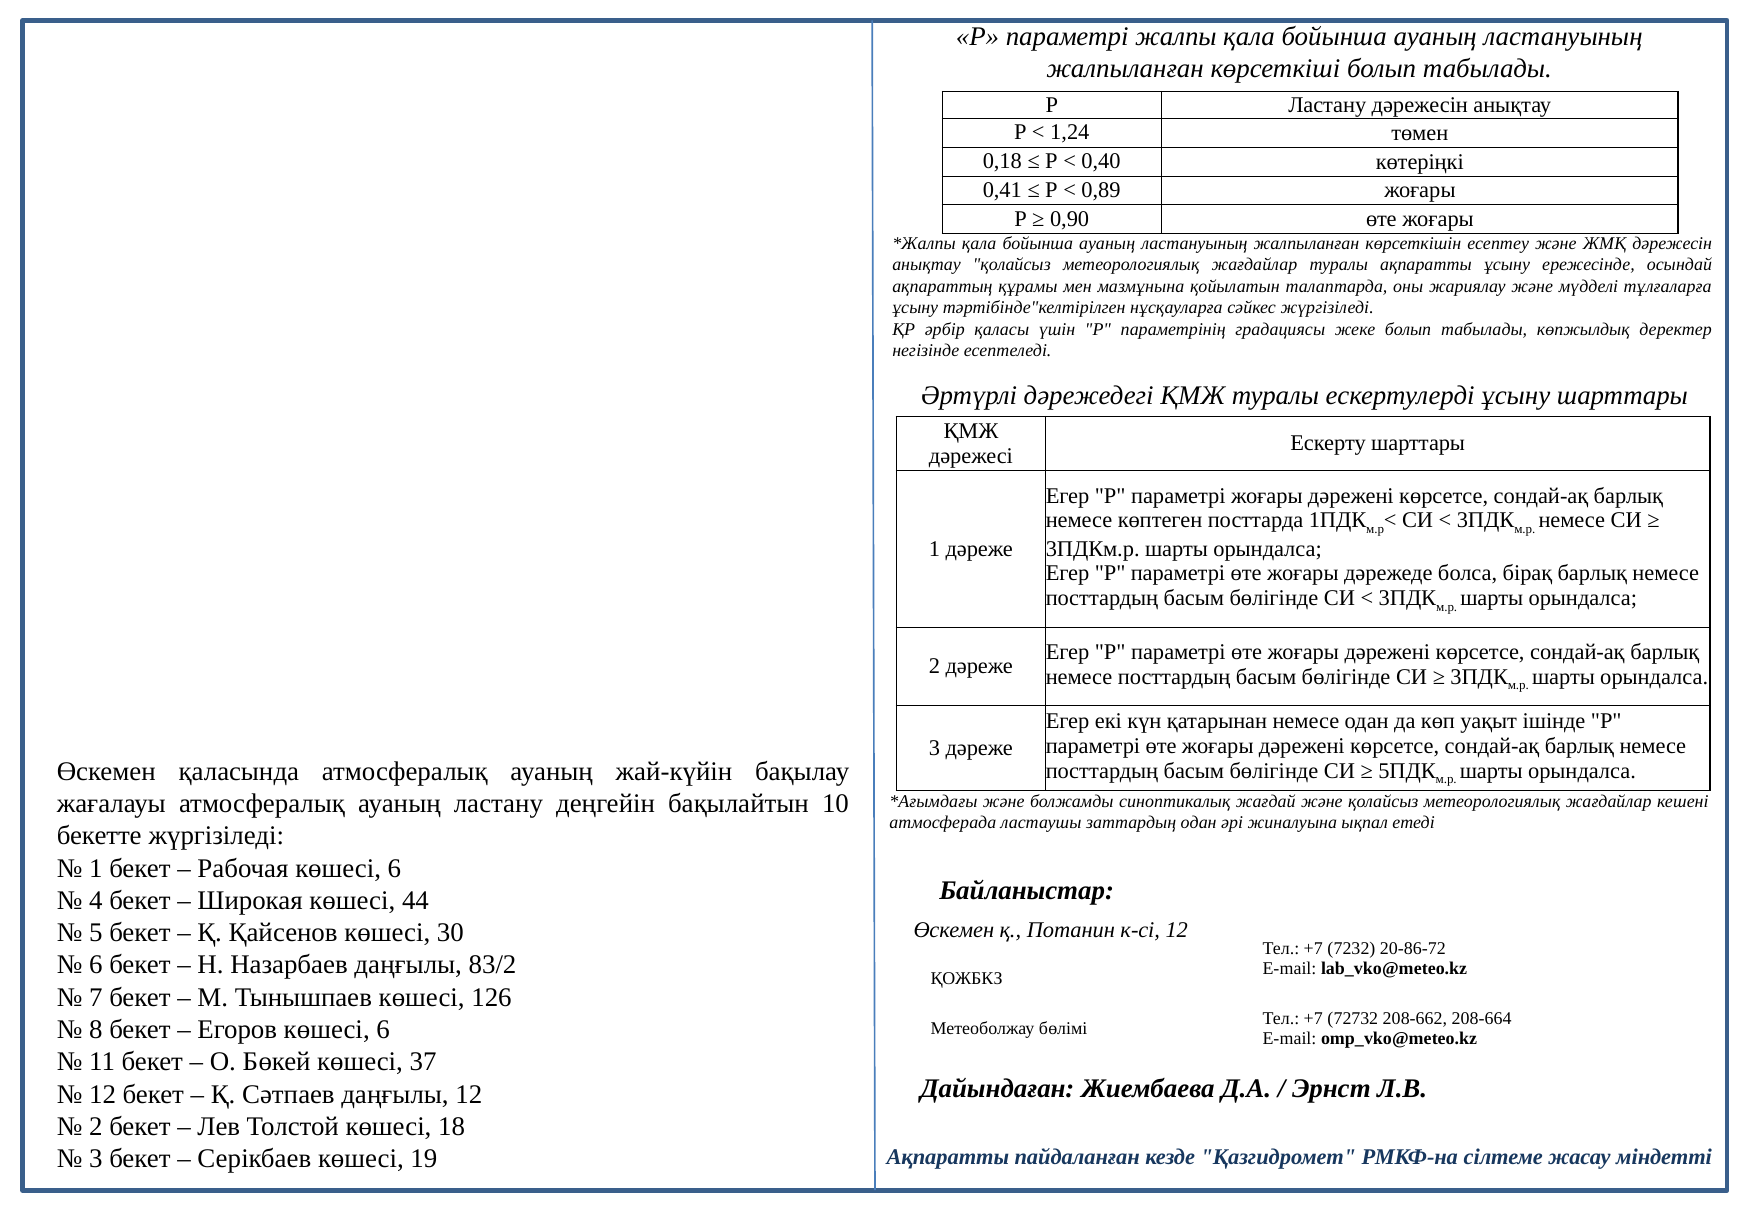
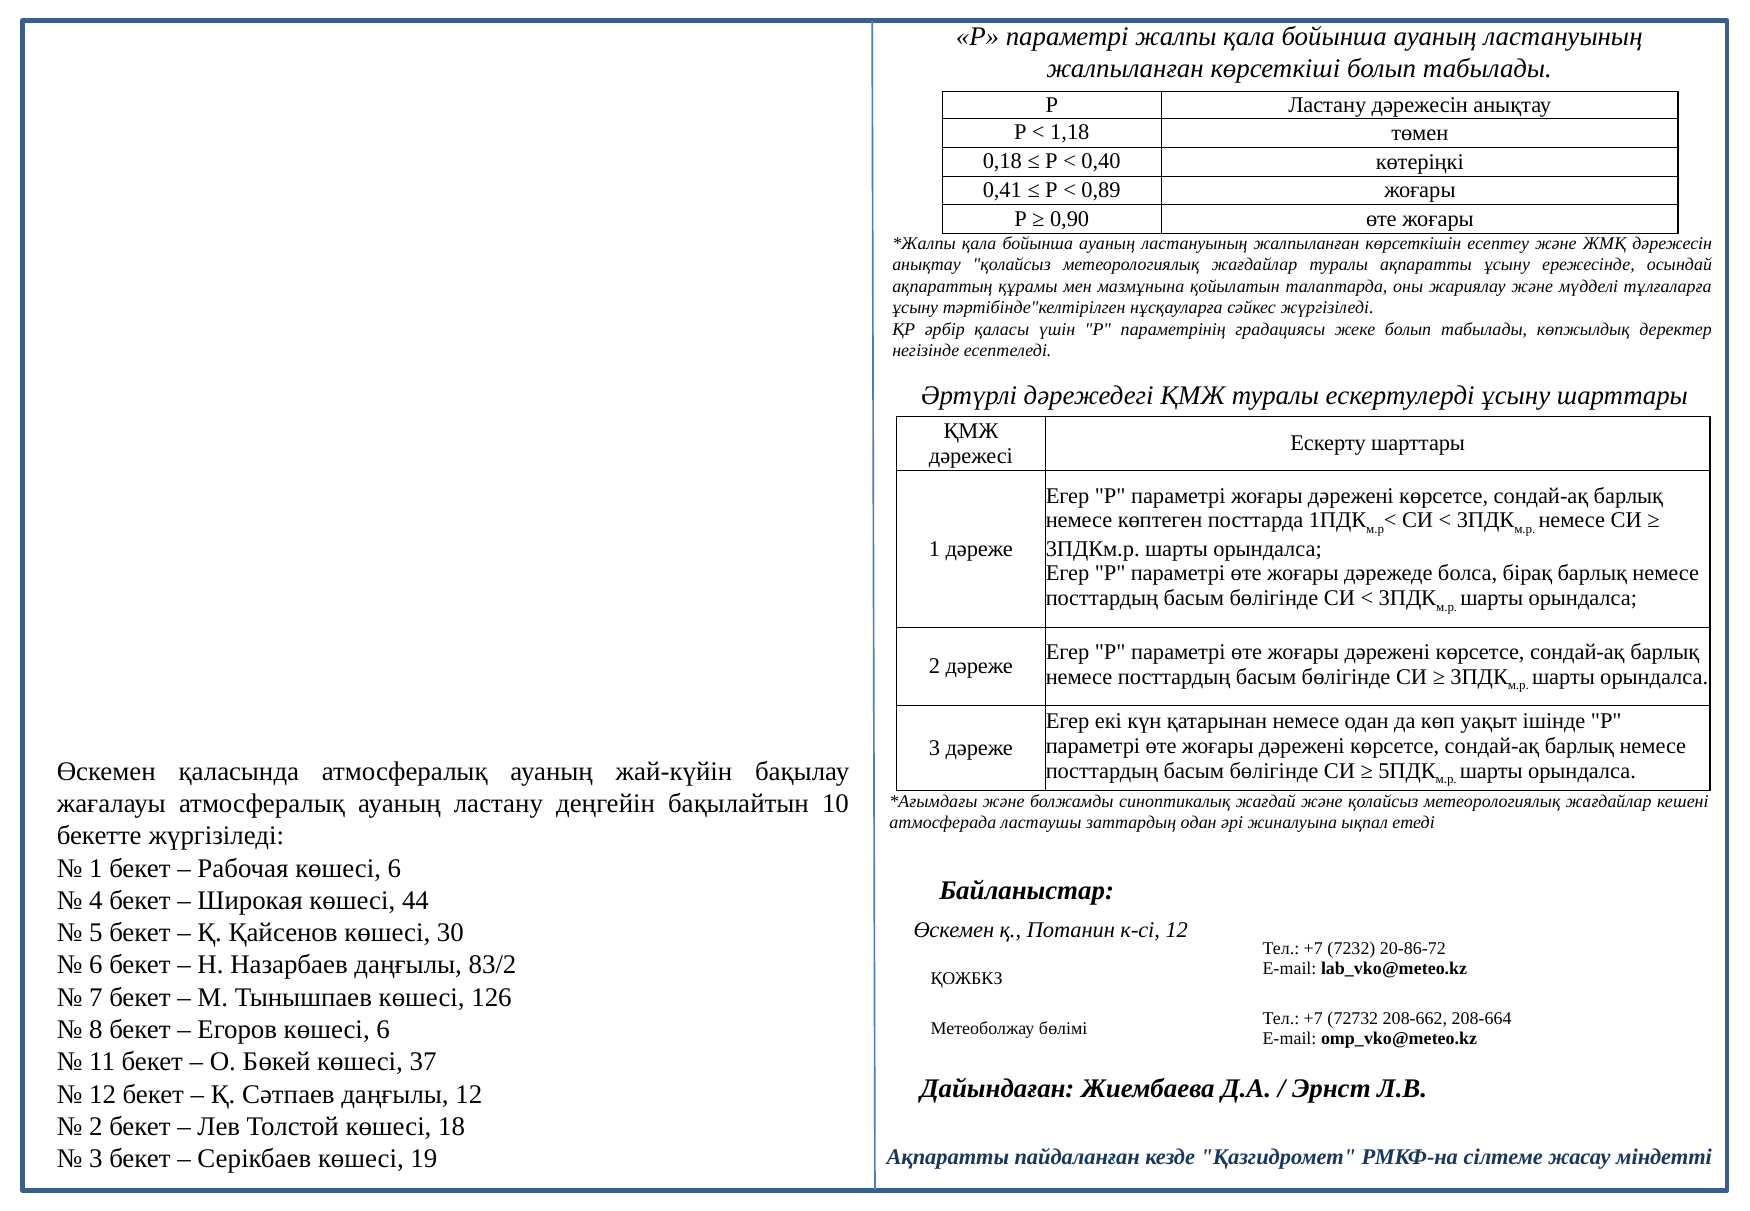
1,24: 1,24 -> 1,18 (1070, 133)
